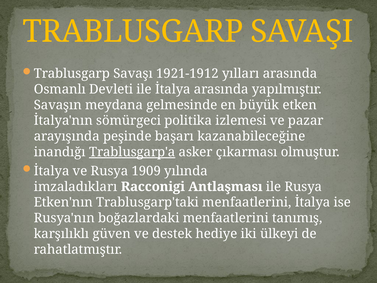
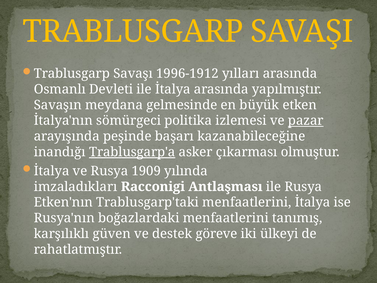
1921-1912: 1921-1912 -> 1996-1912 (187, 73)
pazar underline: none -> present (306, 121)
hediye: hediye -> göreve (217, 234)
